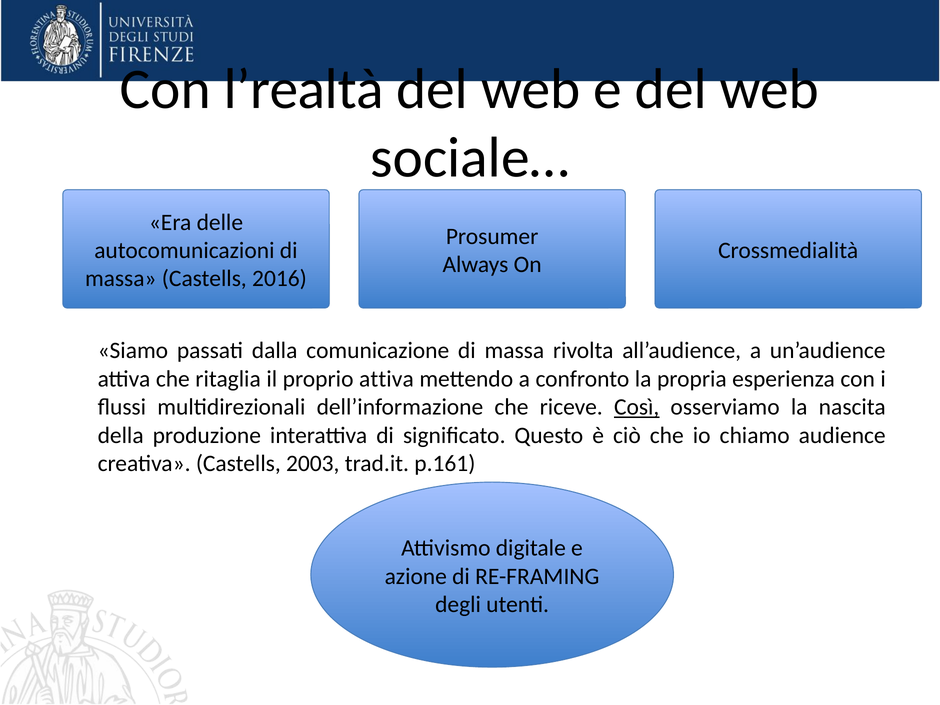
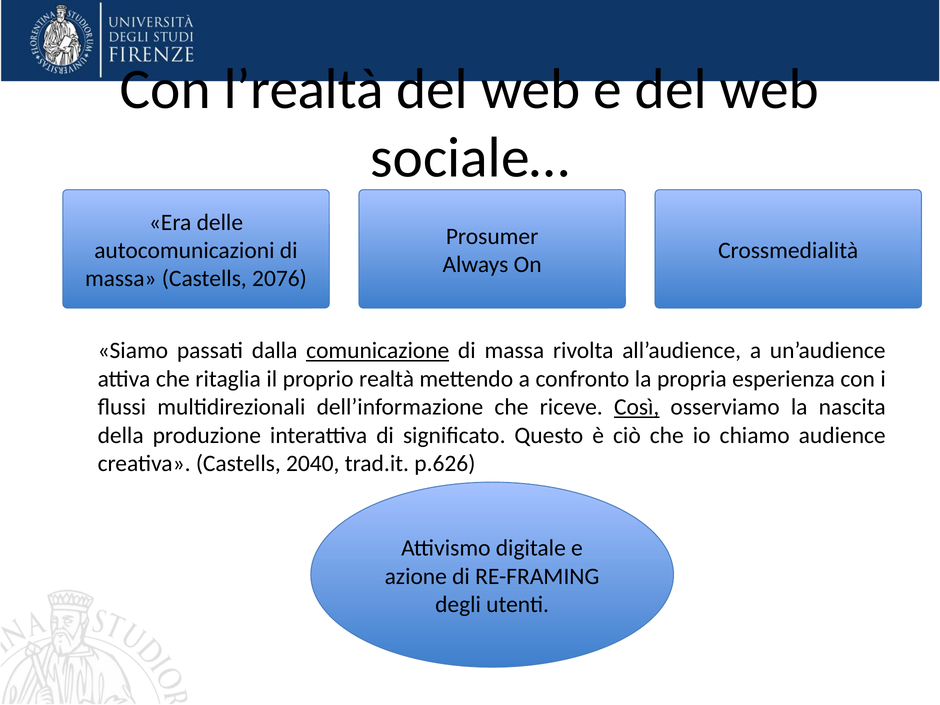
2016: 2016 -> 2076 (279, 279)
comunicazione underline: none -> present (378, 351)
proprio attiva: attiva -> realtà (387, 379)
2003: 2003 -> 2040 (313, 463)
p.161: p.161 -> p.626 (445, 463)
